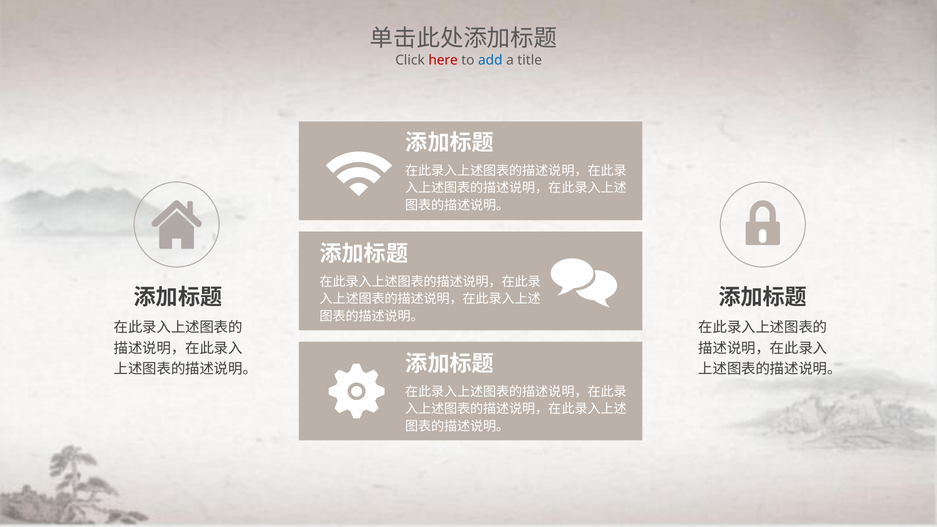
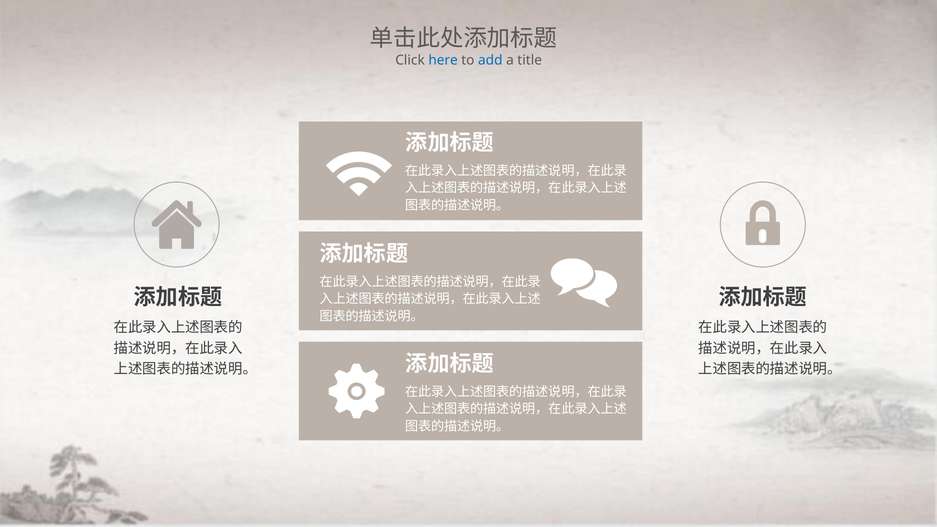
here colour: red -> blue (443, 60)
